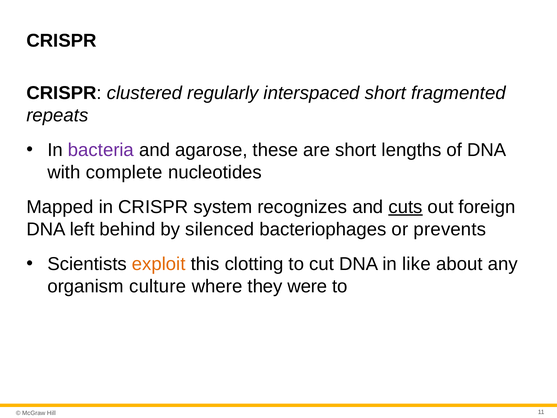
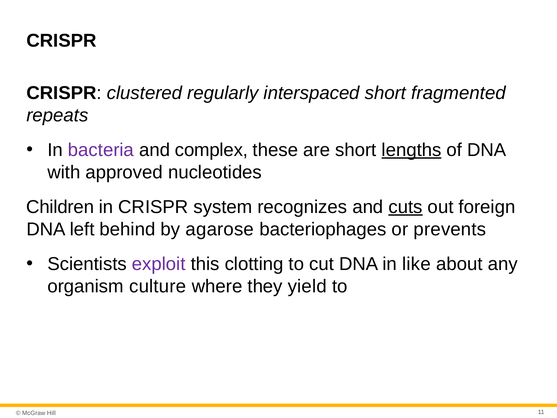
agarose: agarose -> complex (211, 150)
lengths underline: none -> present (412, 150)
complete: complete -> approved (124, 172)
Mapped: Mapped -> Children (60, 207)
silenced: silenced -> agarose (220, 229)
exploit colour: orange -> purple (159, 264)
were: were -> yield (307, 286)
